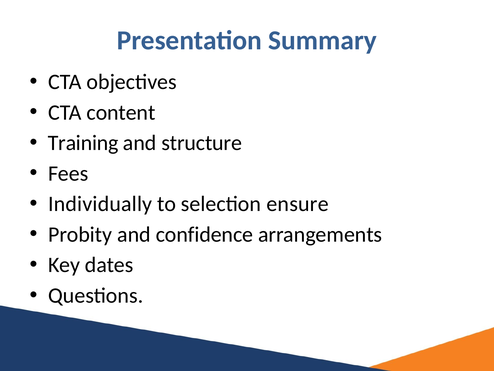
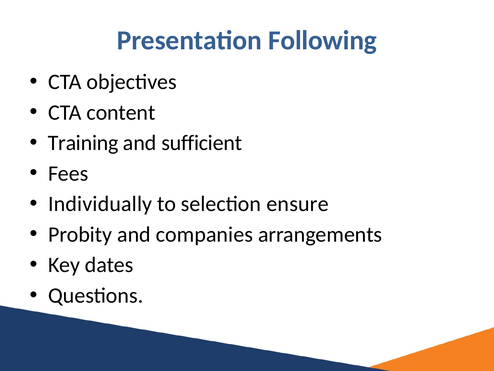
Summary: Summary -> Following (323, 40)
structure: structure -> sufficient (202, 143)
confidence: confidence -> companies (204, 234)
